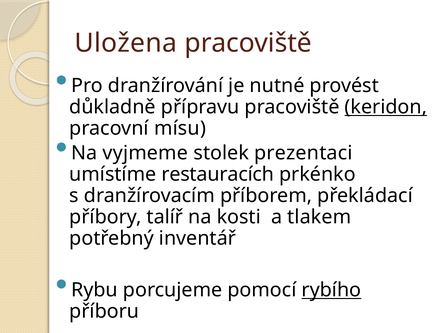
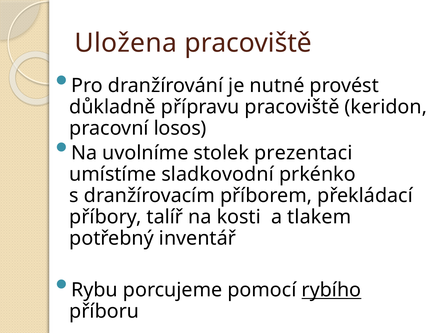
keridon underline: present -> none (386, 107)
mísu: mísu -> losos (180, 128)
vyjmeme: vyjmeme -> uvolníme (145, 153)
restauracích: restauracích -> sladkovodní (218, 174)
